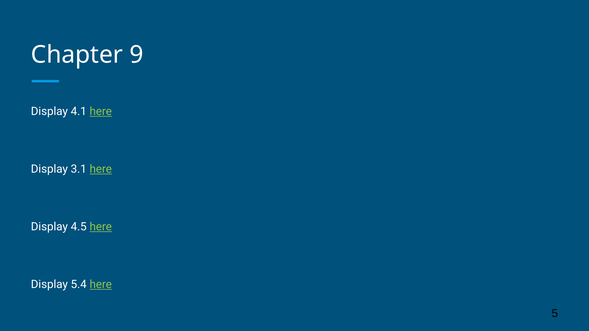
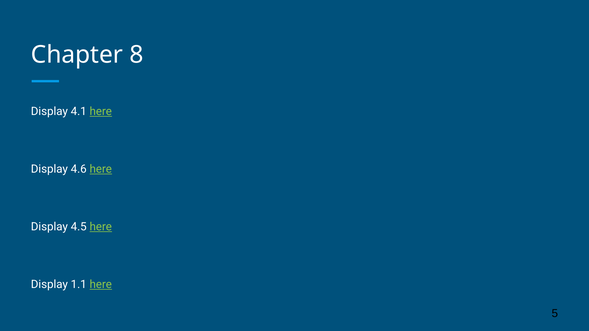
9: 9 -> 8 (137, 55)
3.1: 3.1 -> 4.6 (79, 169)
5.4: 5.4 -> 1.1 (79, 285)
